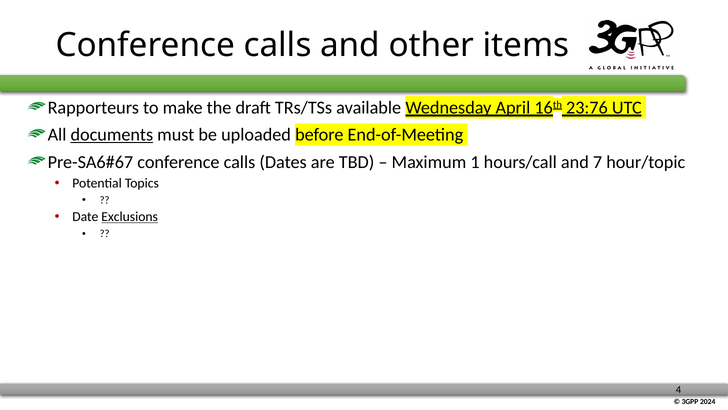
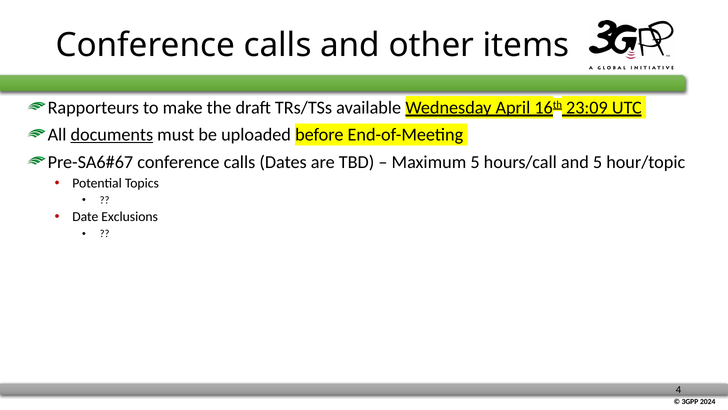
23:76: 23:76 -> 23:09 (587, 107)
Maximum 1: 1 -> 5 (475, 162)
and 7: 7 -> 5 (597, 162)
Exclusions underline: present -> none (130, 217)
